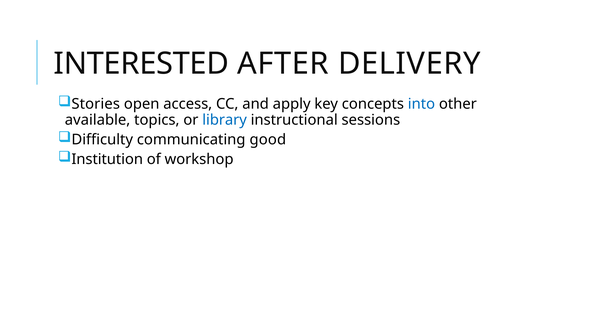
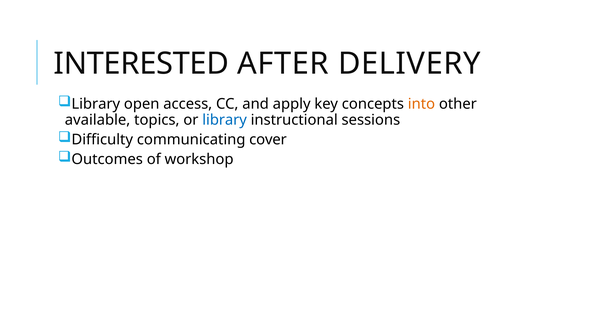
Stories: Stories -> Library (96, 104)
into colour: blue -> orange (421, 104)
good: good -> cover (268, 140)
Institution: Institution -> Outcomes (107, 159)
